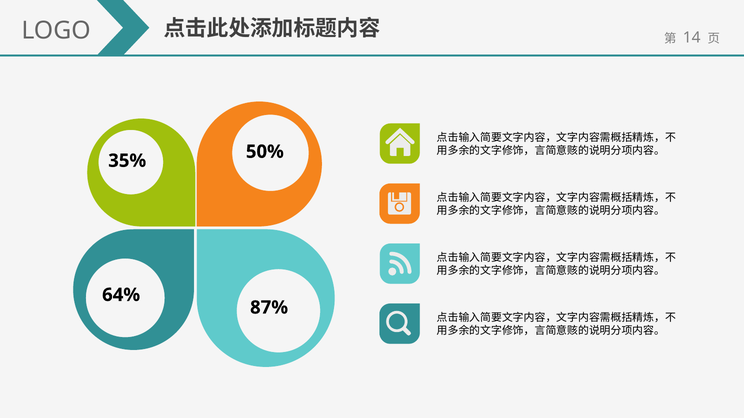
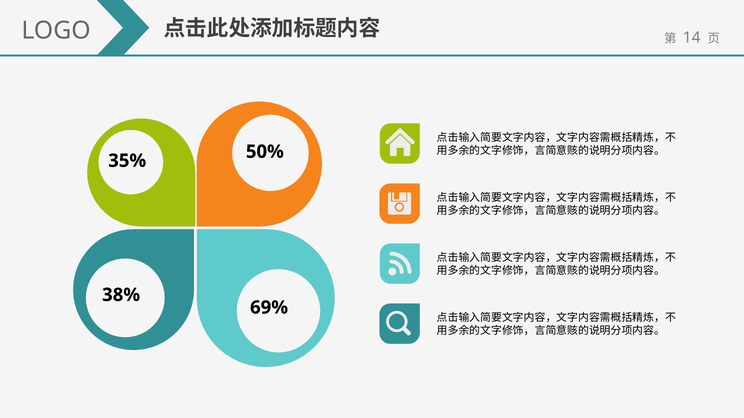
64%: 64% -> 38% (121, 295)
87%: 87% -> 69% (269, 308)
